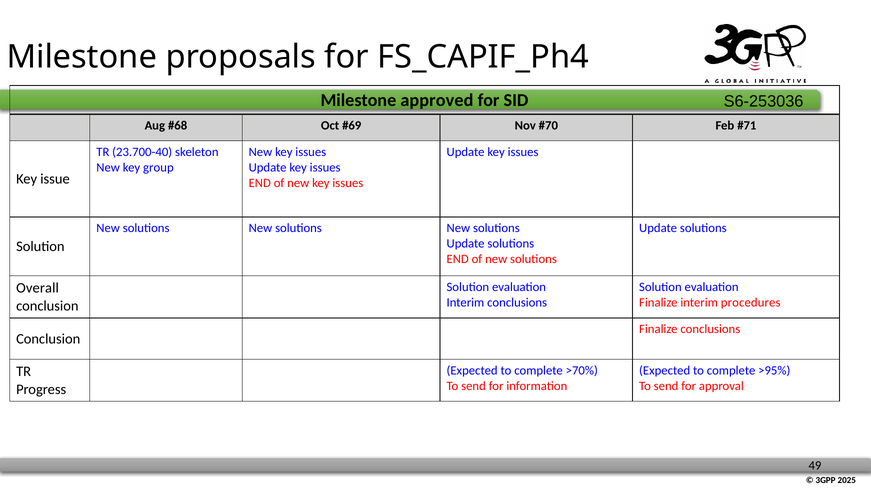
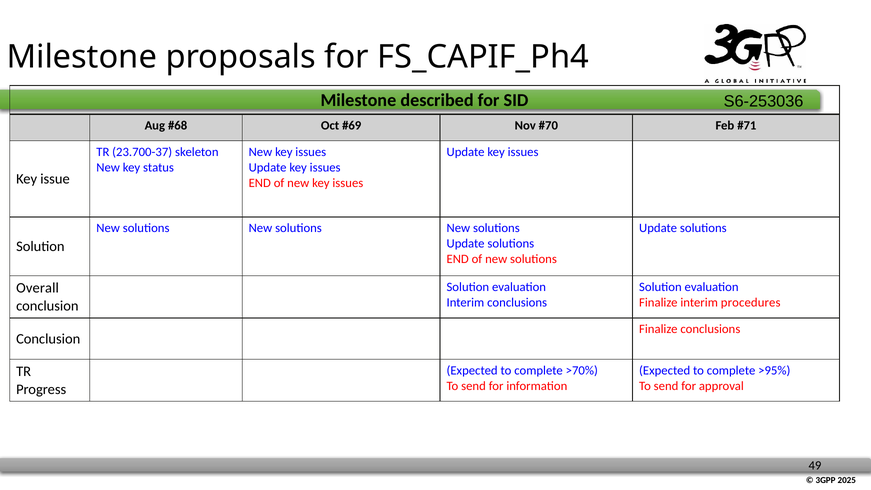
approved: approved -> described (437, 100)
23.700-40: 23.700-40 -> 23.700-37 (142, 152)
group: group -> status (158, 167)
